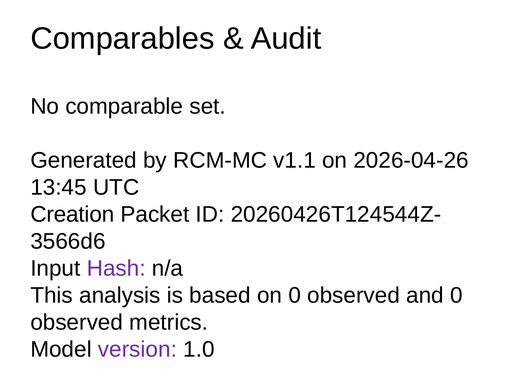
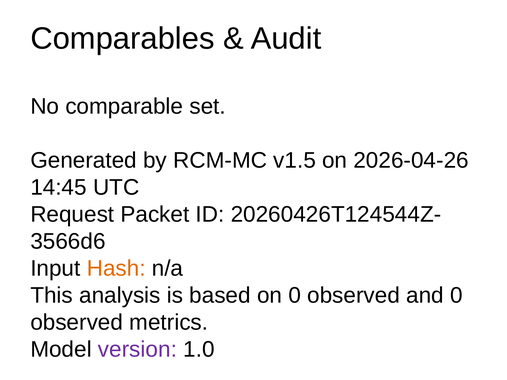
v1.1: v1.1 -> v1.5 (295, 160)
13:45: 13:45 -> 14:45 (59, 187)
Creation: Creation -> Request (72, 215)
Hash colour: purple -> orange (116, 269)
